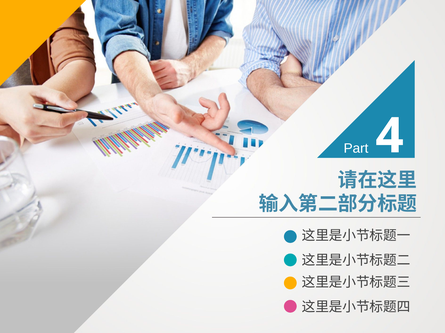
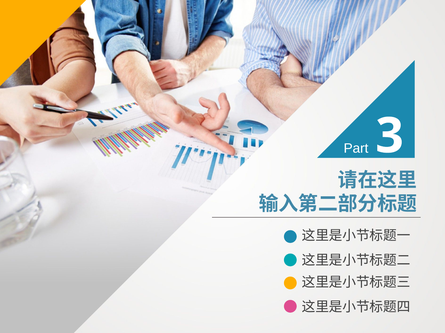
4: 4 -> 3 (390, 136)
